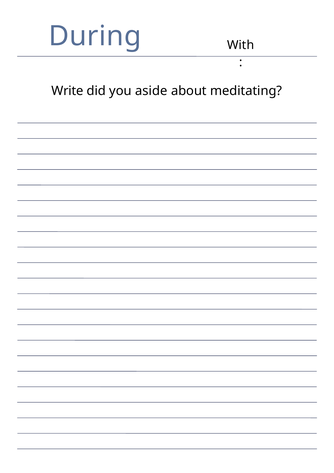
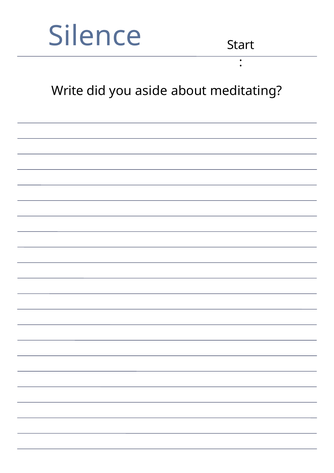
During: During -> Silence (95, 36)
With: With -> Start (241, 45)
